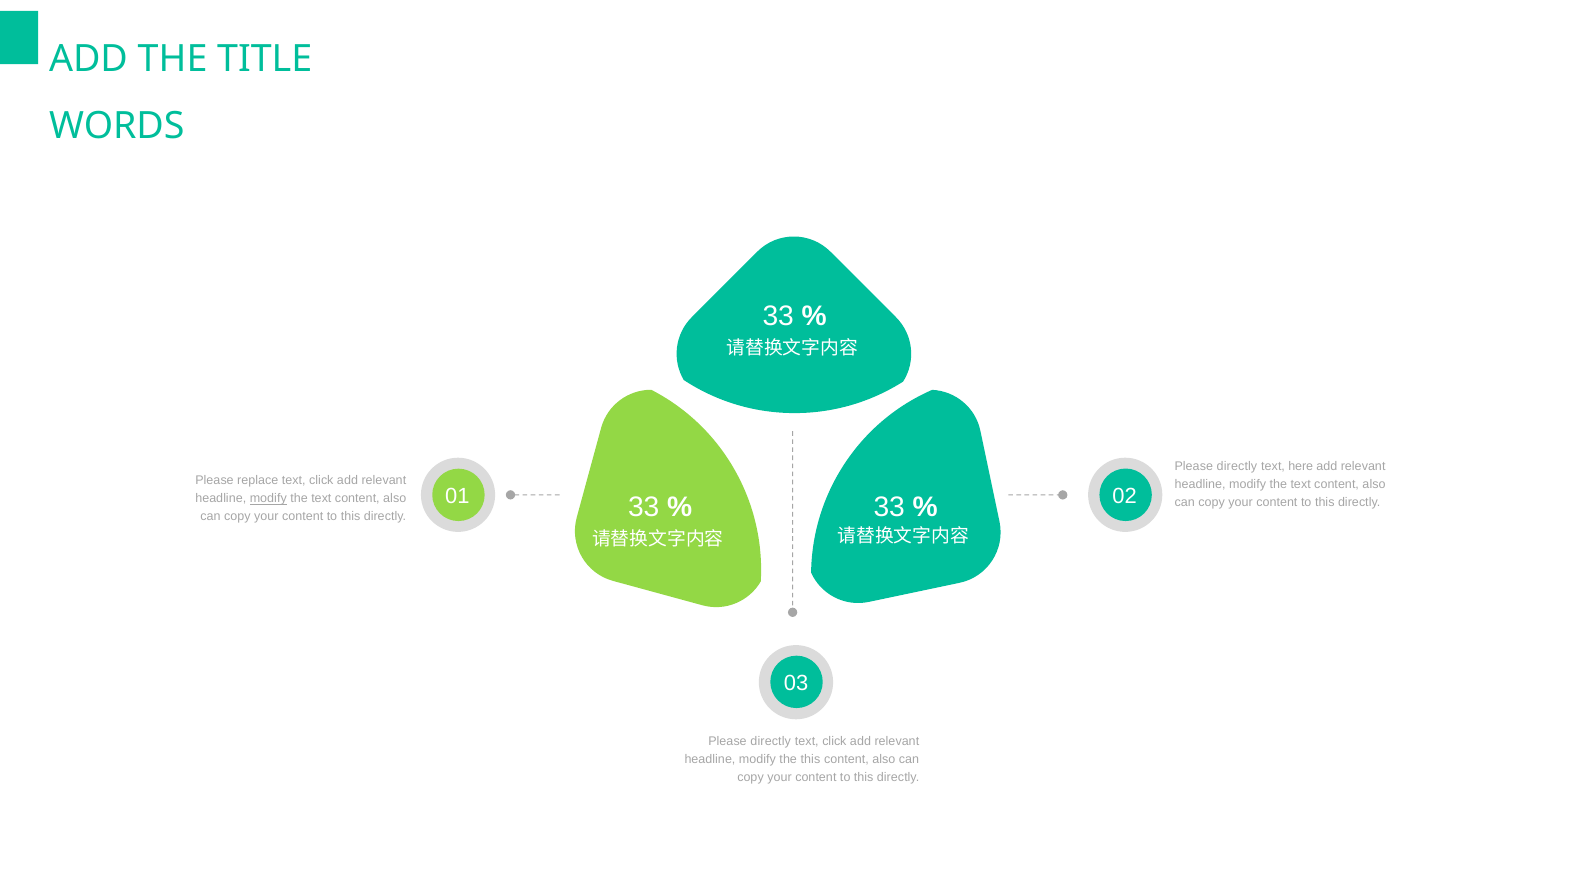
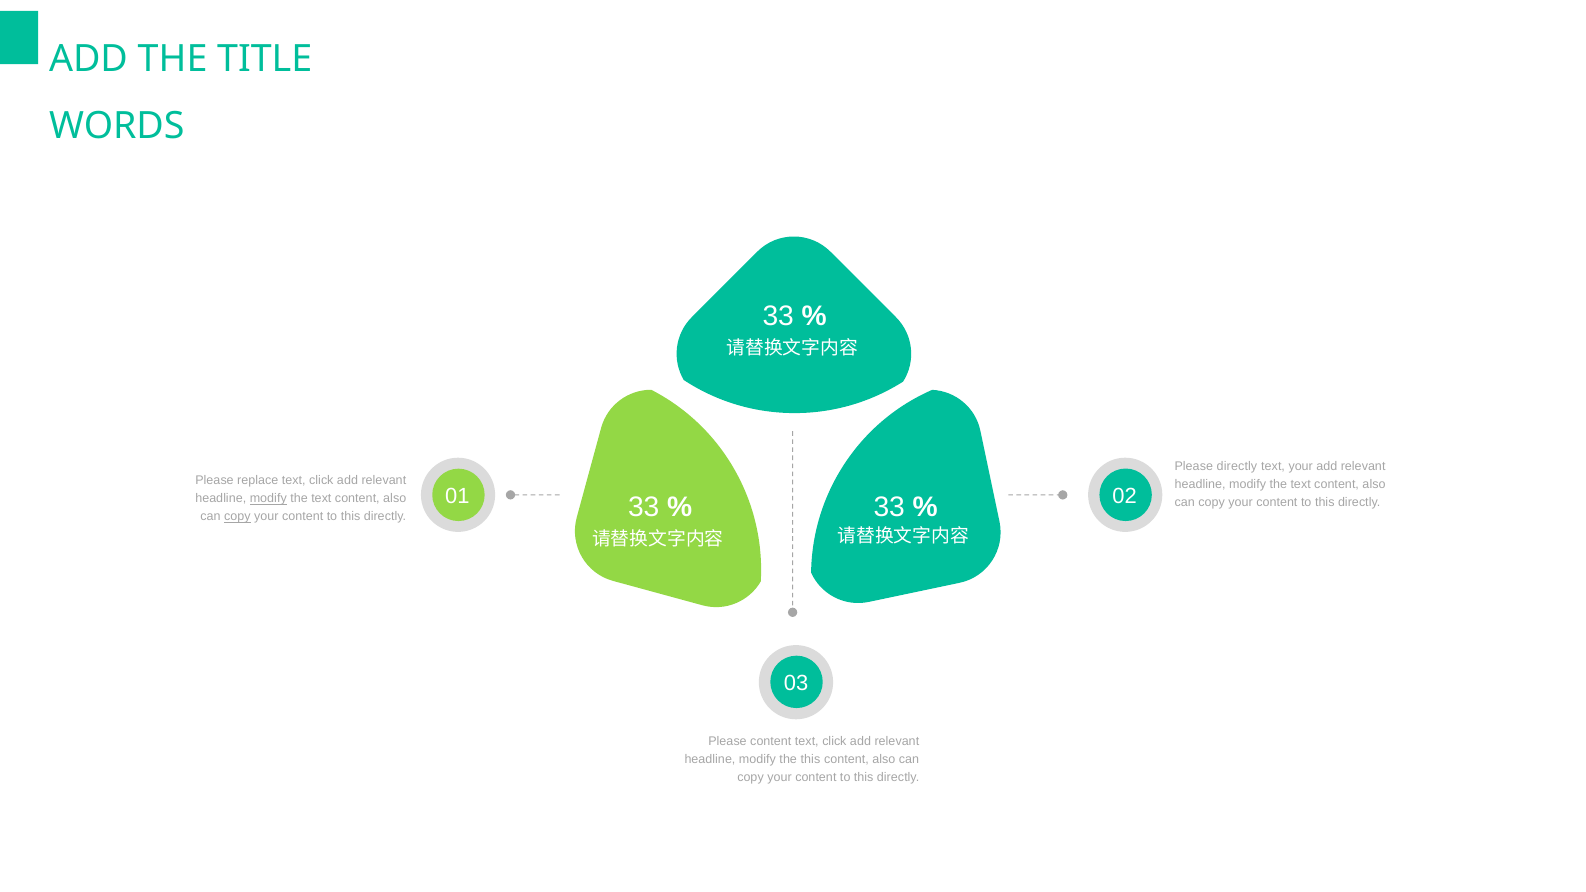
text here: here -> your (1301, 467)
copy underline: none -> present (237, 517)
directly: directly -> content (771, 741)
